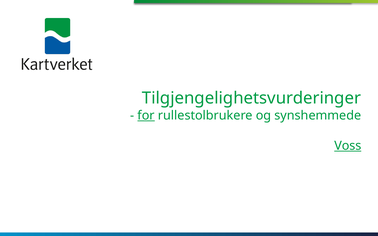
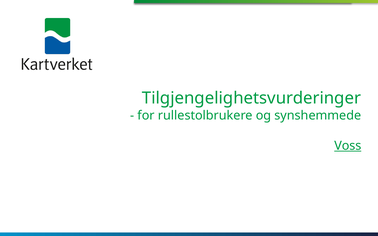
for underline: present -> none (146, 116)
